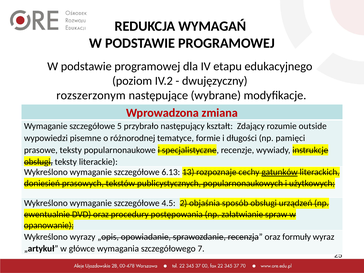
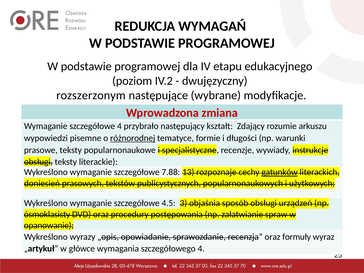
szczegółowe 5: 5 -> 4 (119, 126)
outside: outside -> arkuszu (313, 126)
różnorodnej underline: none -> present (133, 138)
pamięci: pamięci -> warunki (290, 138)
6.13: 6.13 -> 7.88 (171, 172)
2: 2 -> 3 (183, 203)
ewentualnie: ewentualnie -> ósmoklasisty (47, 214)
szczegółowego 7: 7 -> 4 (201, 249)
